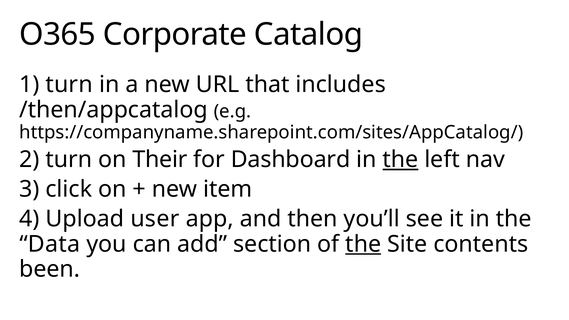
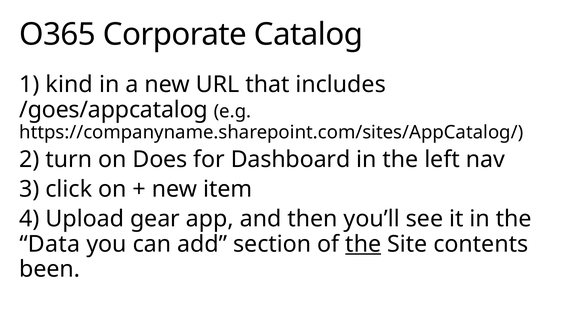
1 turn: turn -> kind (69, 85)
/then/appcatalog: /then/appcatalog -> /goes/appcatalog (114, 110)
Their: Their -> Does (160, 160)
the underline: present -> none (400, 160)
user: user -> gear (155, 219)
